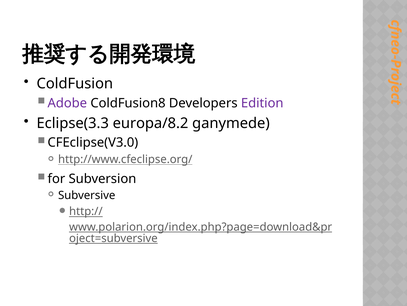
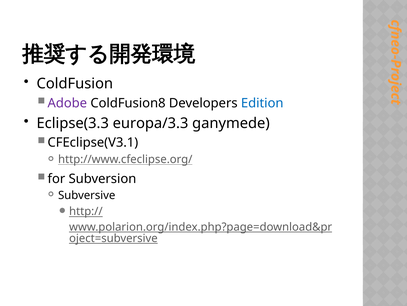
Edition colour: purple -> blue (262, 103)
europa/8.2: europa/8.2 -> europa/3.3 (151, 123)
CFEclipse(V3.0: CFEclipse(V3.0 -> CFEclipse(V3.1 (93, 142)
